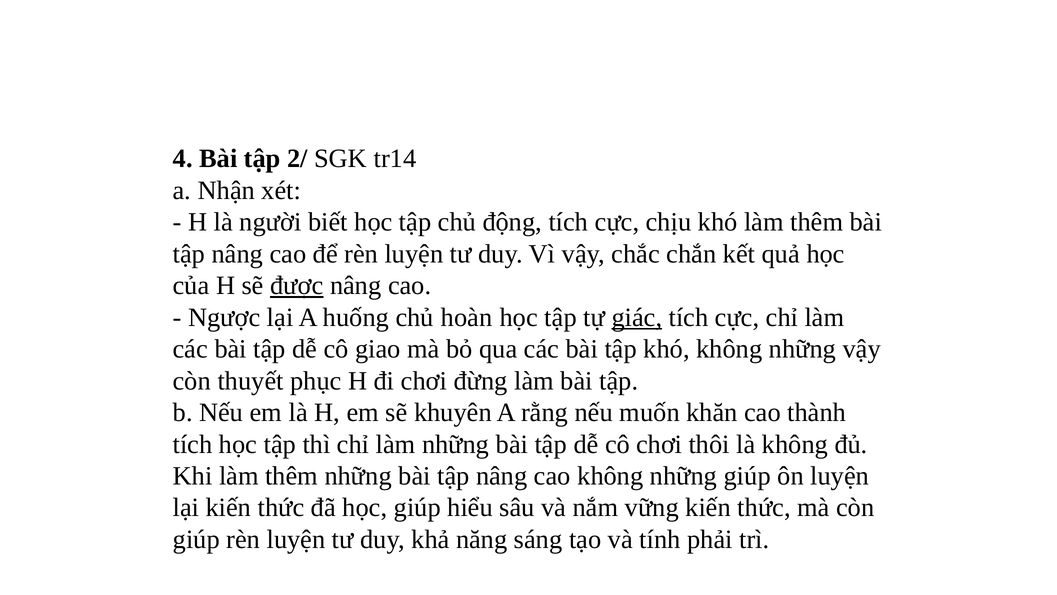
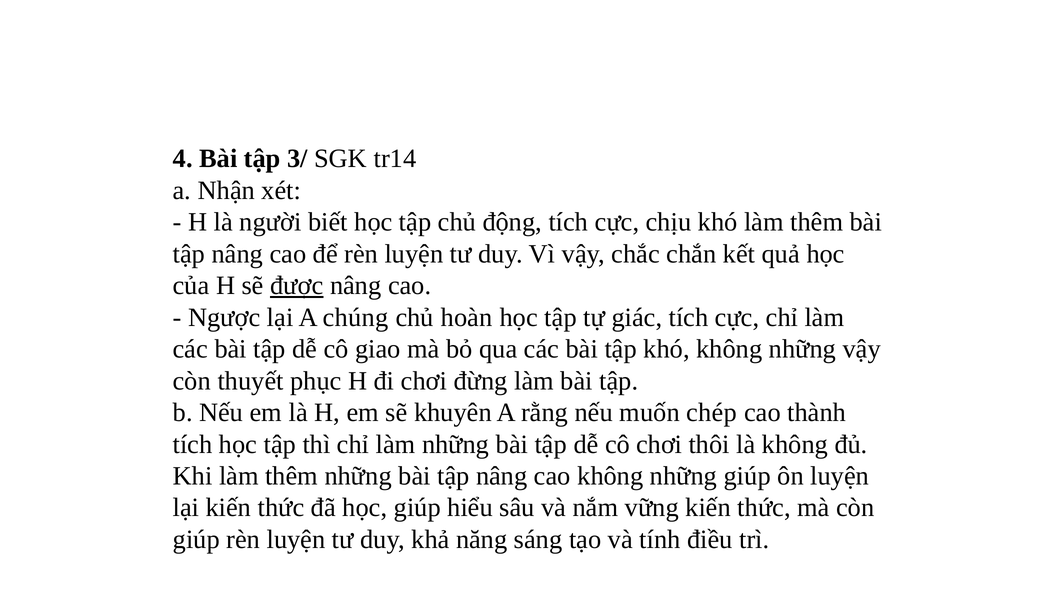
2/: 2/ -> 3/ (297, 159)
huống: huống -> chúng (356, 317)
giác underline: present -> none (637, 317)
khăn: khăn -> chép (712, 412)
phải: phải -> điều (710, 539)
